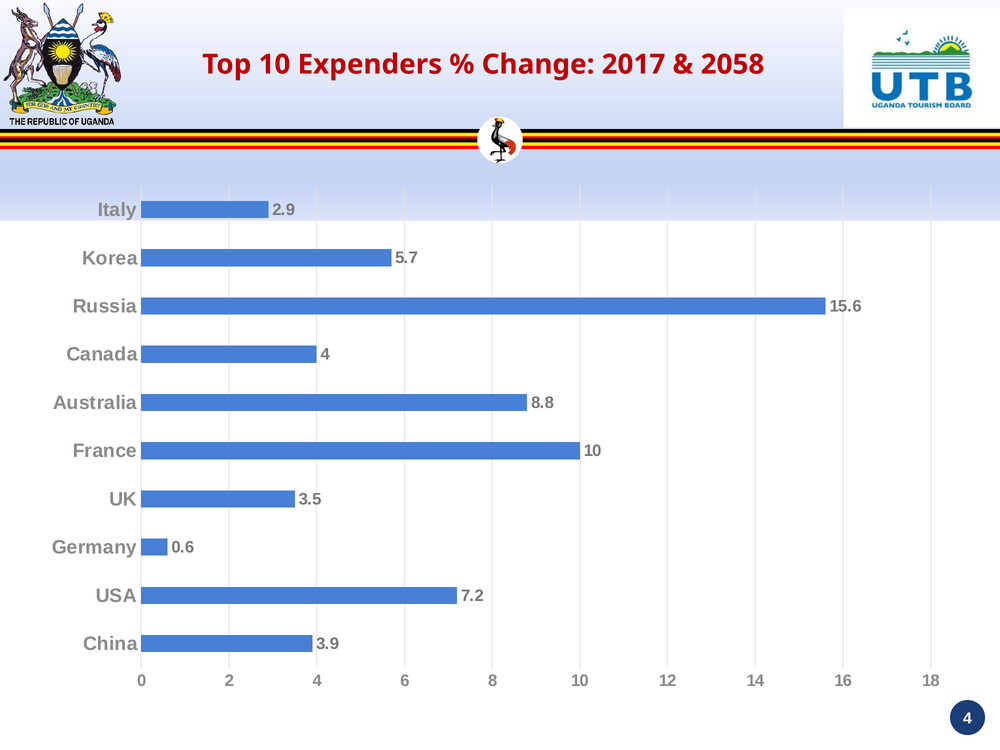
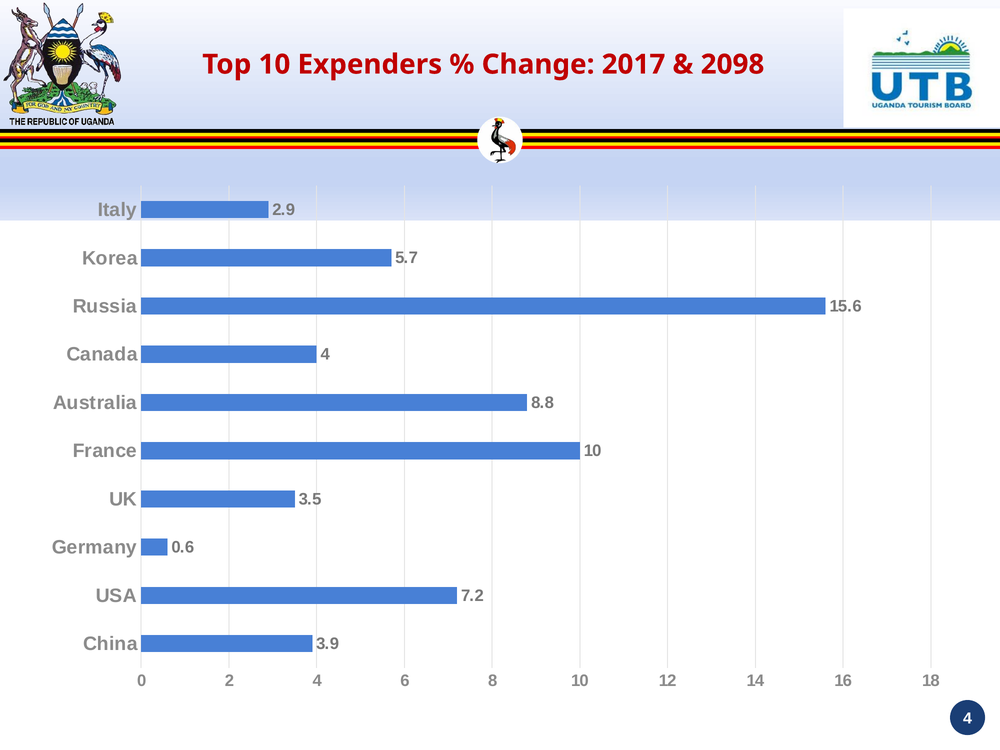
2058: 2058 -> 2098 (732, 64)
